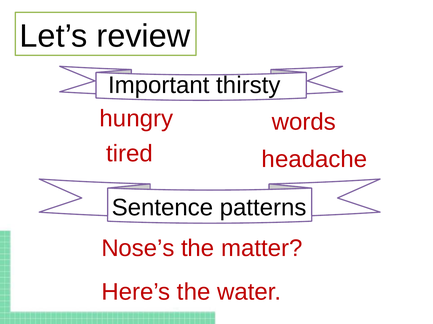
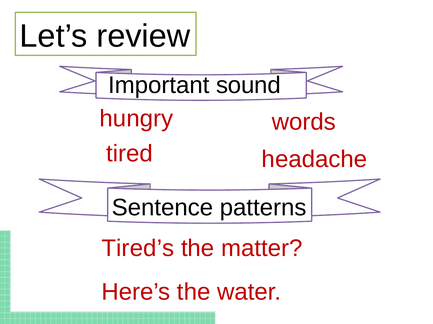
thirsty: thirsty -> sound (248, 85)
Nose’s: Nose’s -> Tired’s (138, 249)
